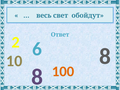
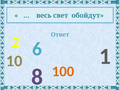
10 8: 8 -> 1 (105, 56)
